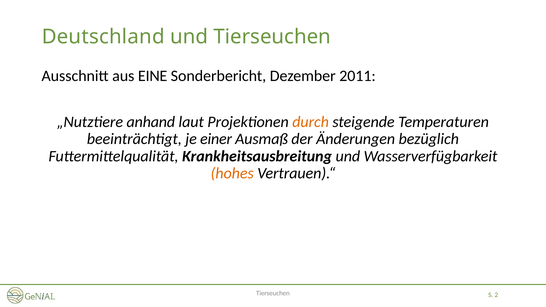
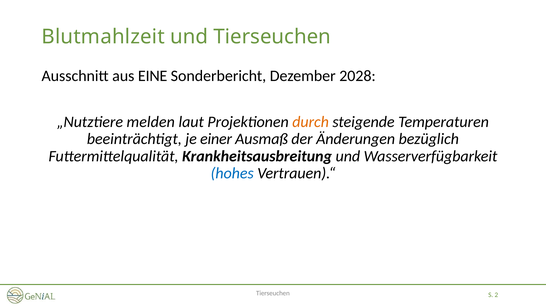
Deutschland: Deutschland -> Blutmahlzeit (103, 37)
2011: 2011 -> 2028 (358, 76)
anhand: anhand -> melden (151, 122)
hohes colour: orange -> blue (232, 173)
